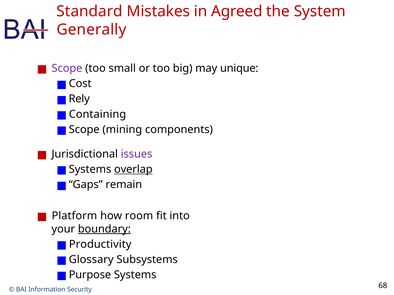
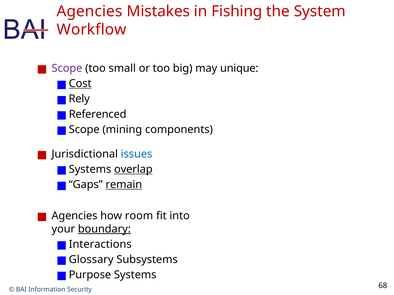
Standard: Standard -> Agencies (90, 11)
Agreed: Agreed -> Fishing (237, 11)
Generally: Generally -> Workflow (92, 30)
Cost underline: none -> present (80, 84)
Containing: Containing -> Referenced (98, 114)
issues colour: purple -> blue (137, 154)
remain underline: none -> present (124, 185)
Platform: Platform -> Agencies (74, 216)
Productivity: Productivity -> Interactions (100, 245)
